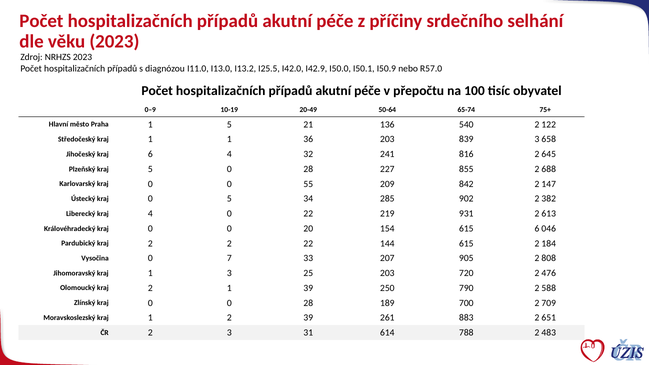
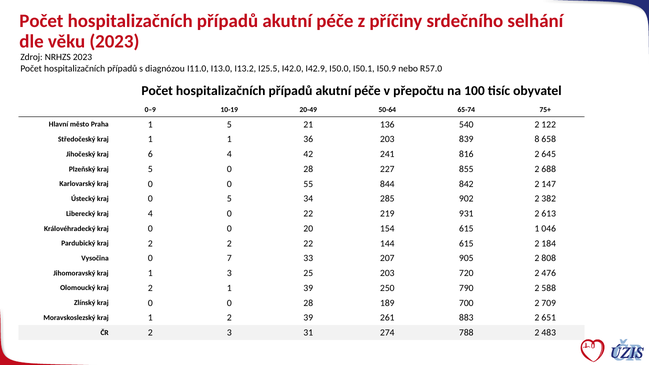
839 3: 3 -> 8 (537, 139)
32: 32 -> 42 (308, 154)
209: 209 -> 844 (387, 184)
615 6: 6 -> 1 (537, 229)
614: 614 -> 274 (387, 333)
